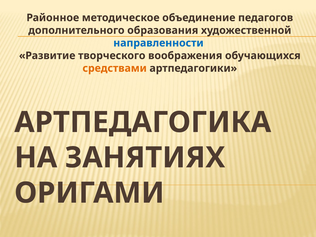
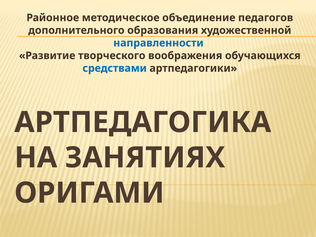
средствами colour: orange -> blue (115, 68)
